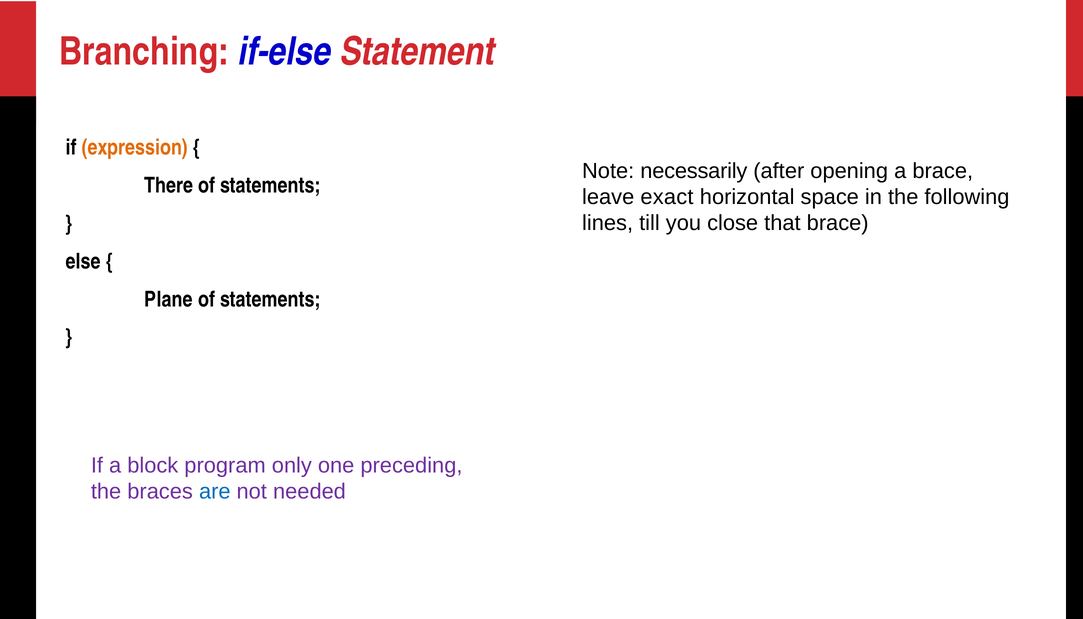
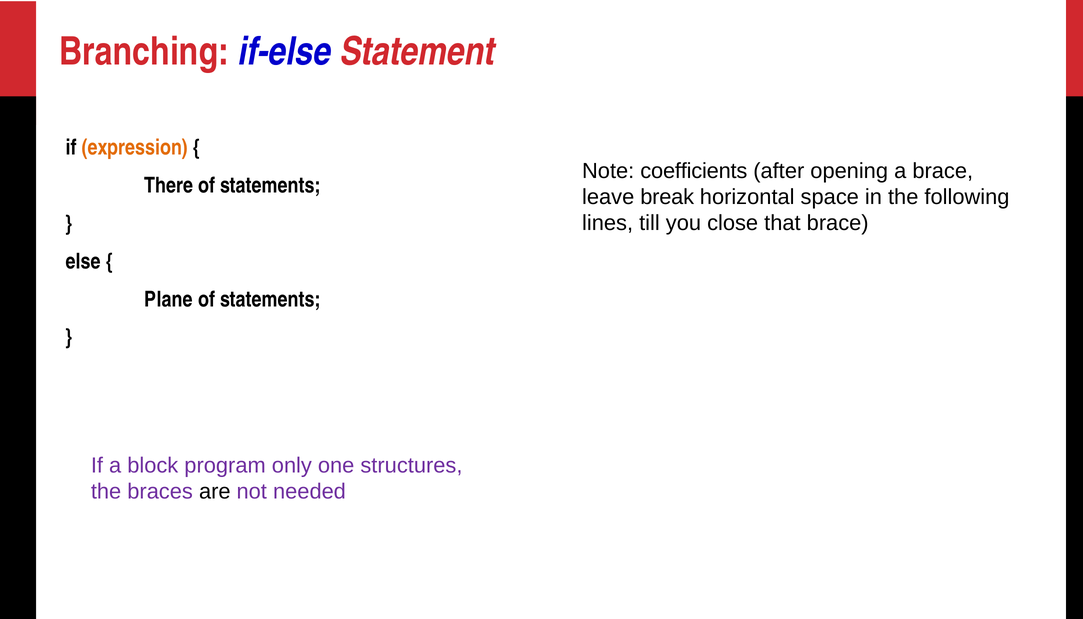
necessarily: necessarily -> coefficients (694, 171)
exact: exact -> break (667, 197)
preceding: preceding -> structures (411, 465)
are colour: blue -> black (215, 492)
